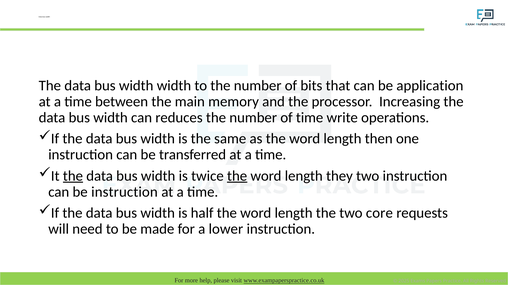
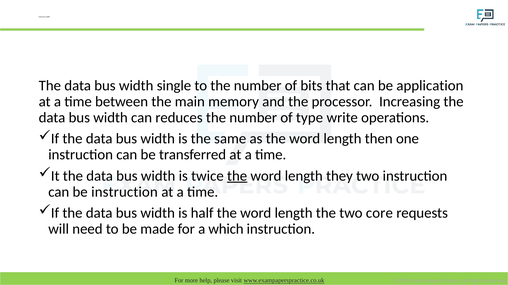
width width: width -> single (174, 86)
of time: time -> type (310, 118)
the underline: present -> none (73, 176)
lower: lower -> which (226, 230)
